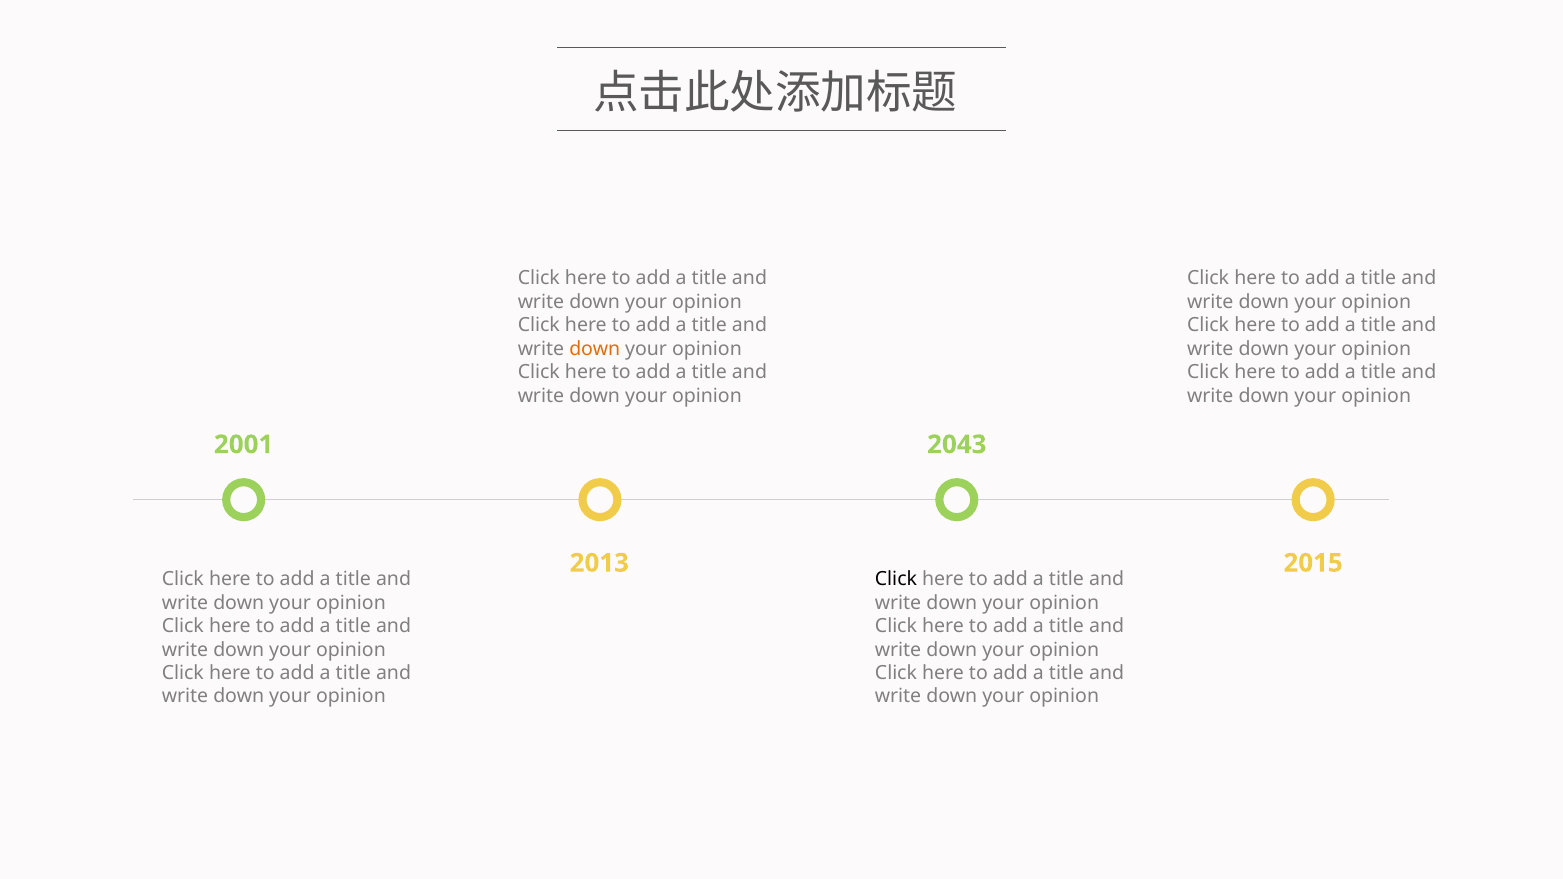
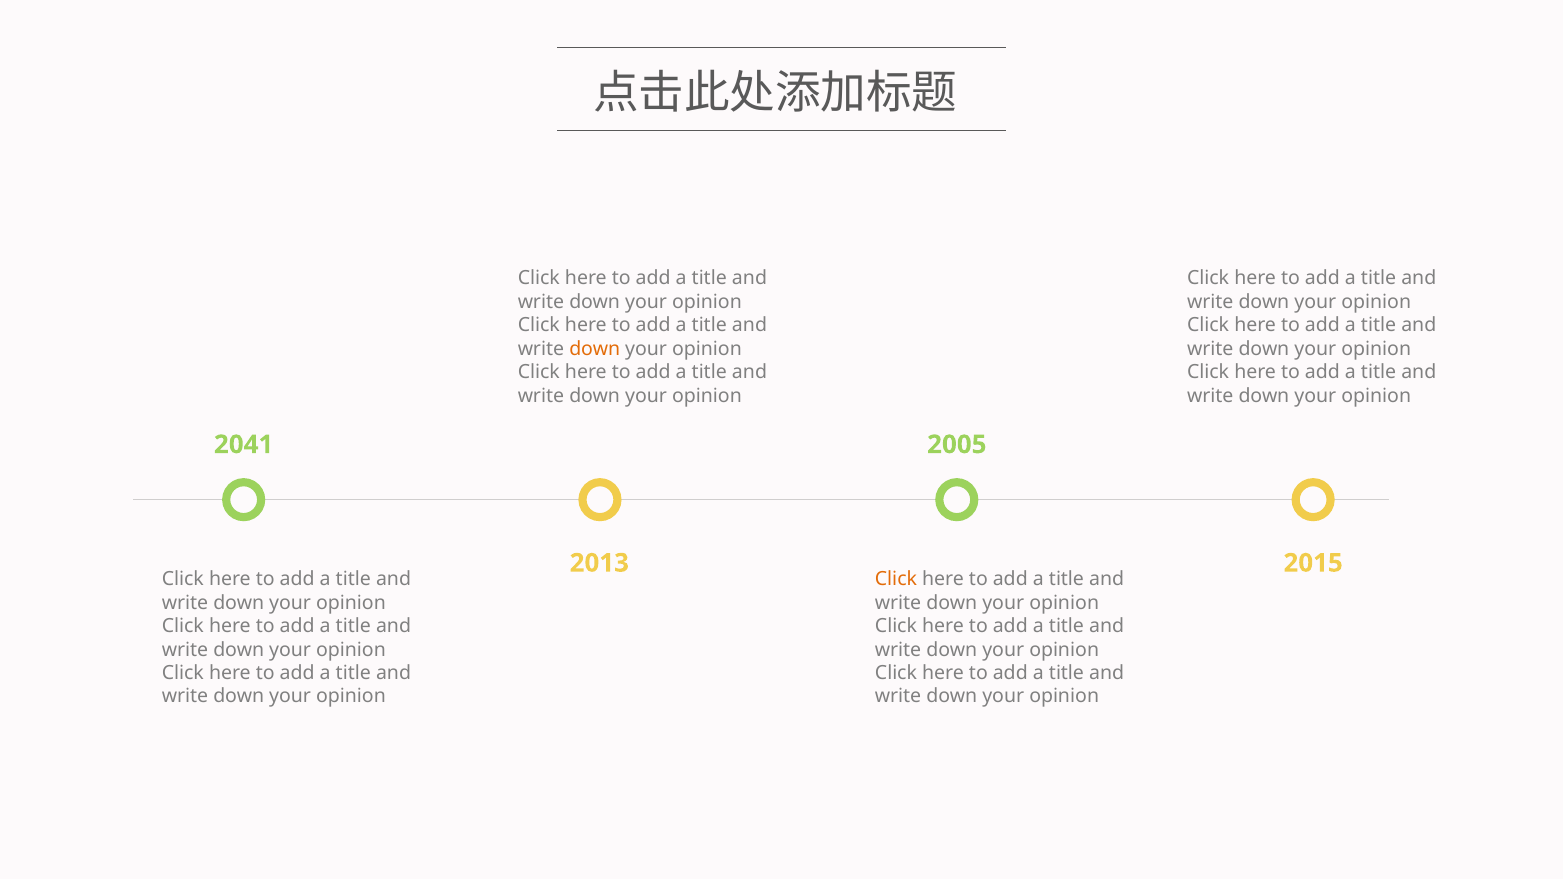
2001: 2001 -> 2041 (244, 445)
2043: 2043 -> 2005 (957, 445)
Click colour: black -> orange (896, 579)
